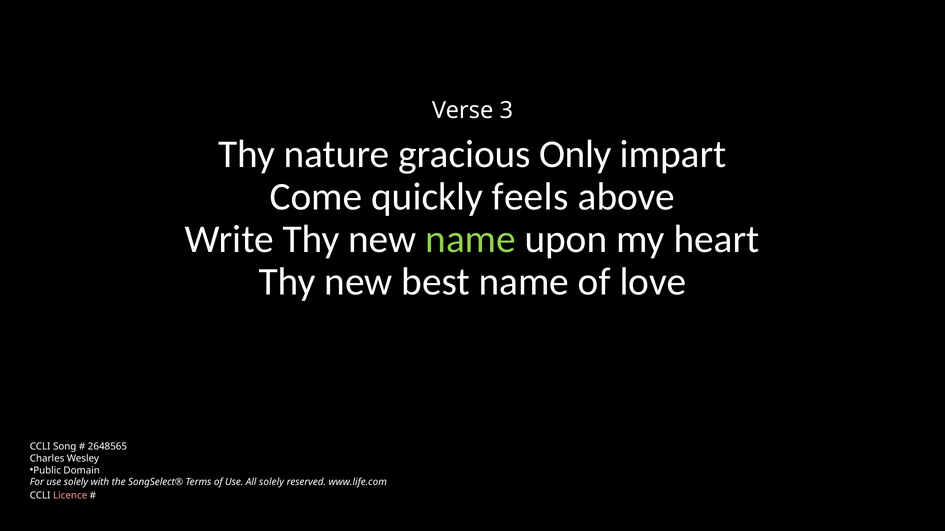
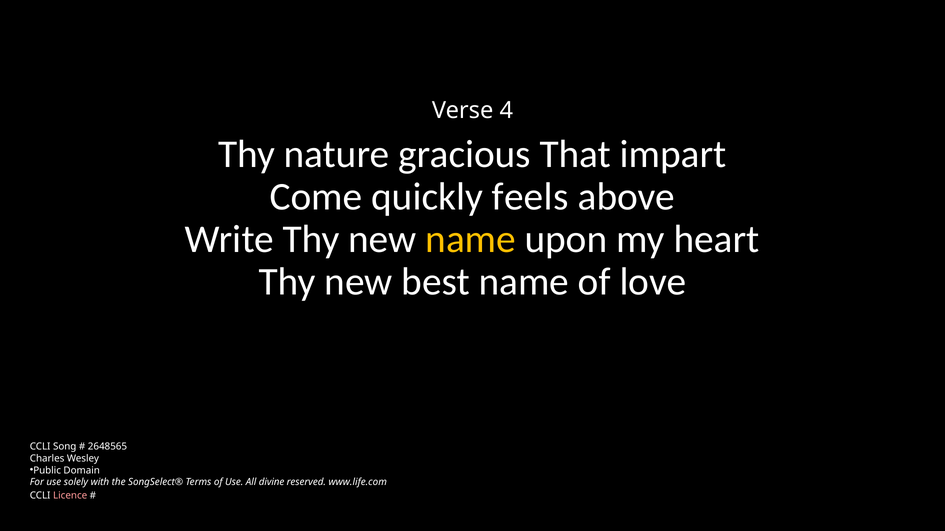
3: 3 -> 4 (506, 111)
Only: Only -> That (575, 154)
name colour: light green -> yellow (471, 239)
All solely: solely -> divine (272, 483)
